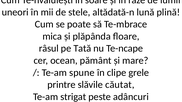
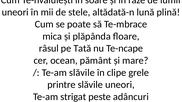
Te-am spune: spune -> slăvile (82, 73)
slăvile căutat: căutat -> uneori (120, 85)
